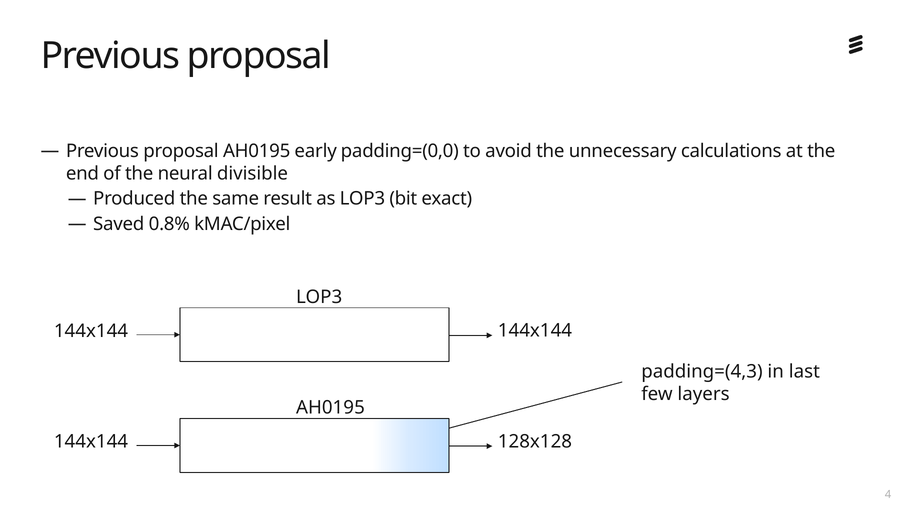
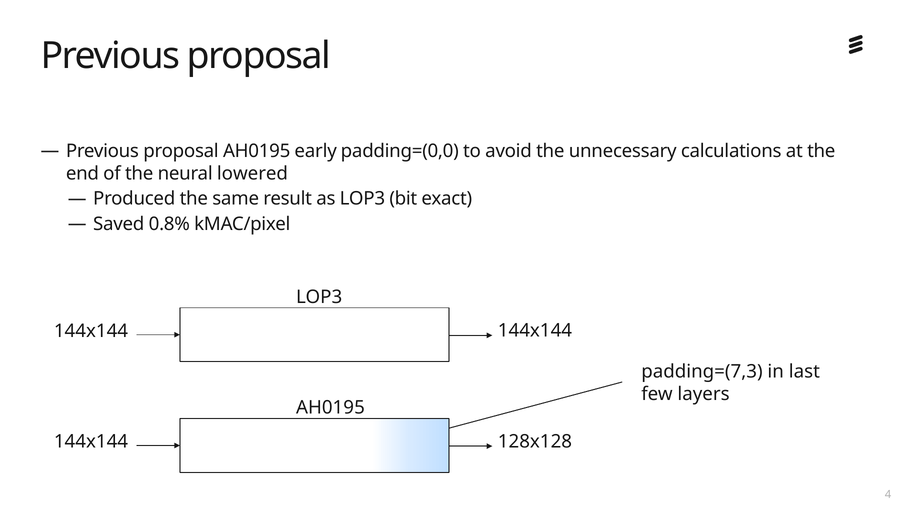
divisible: divisible -> lowered (252, 174)
padding=(4,3: padding=(4,3 -> padding=(7,3 (702, 372)
